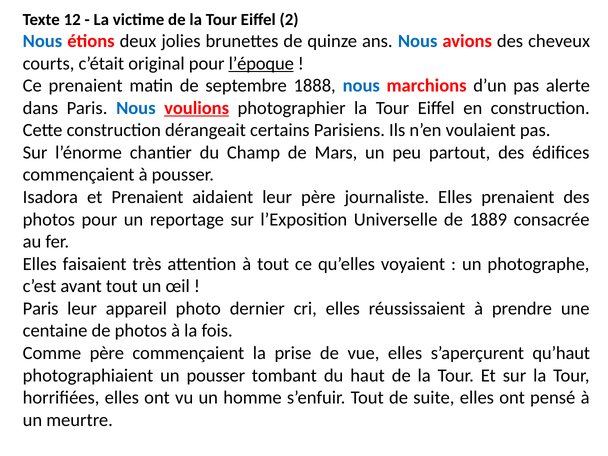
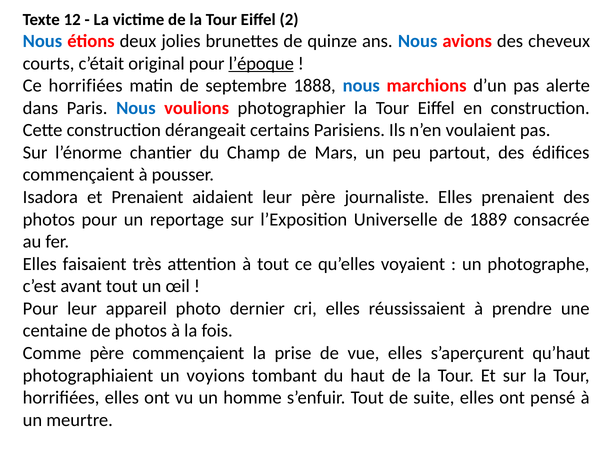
Ce prenaient: prenaient -> horrifiées (86, 86)
voulions underline: present -> none (197, 108)
Paris: Paris -> Pour (41, 309)
un pousser: pousser -> voyions (216, 375)
